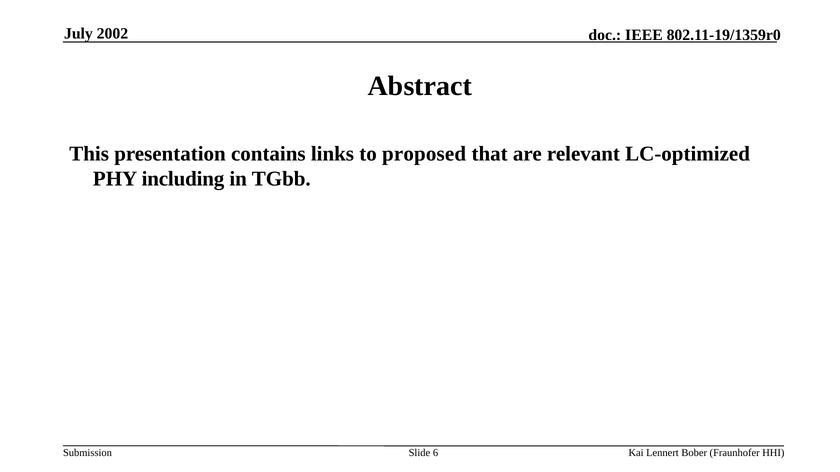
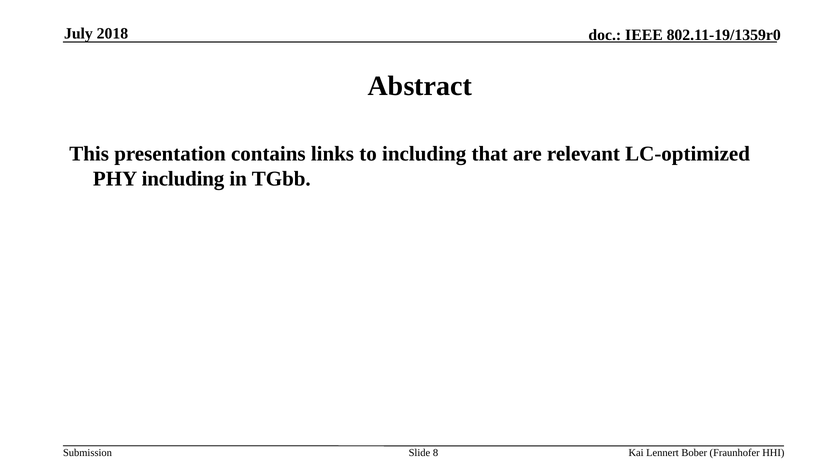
2002: 2002 -> 2018 (112, 33)
to proposed: proposed -> including (424, 154)
6: 6 -> 8 (436, 453)
